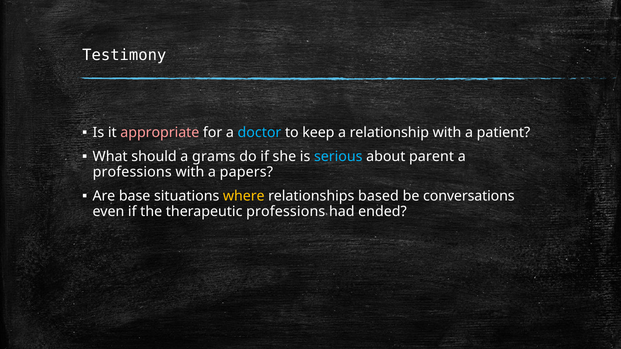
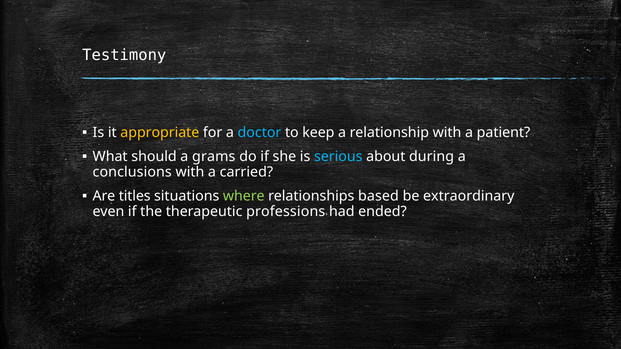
appropriate colour: pink -> yellow (160, 133)
parent: parent -> during (432, 157)
professions: professions -> conclusions (132, 172)
papers: papers -> carried (246, 172)
base: base -> titles (135, 196)
where colour: yellow -> light green (244, 196)
conversations: conversations -> extraordinary (469, 196)
